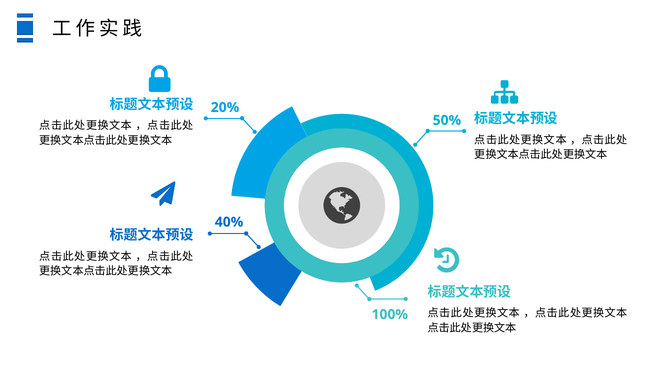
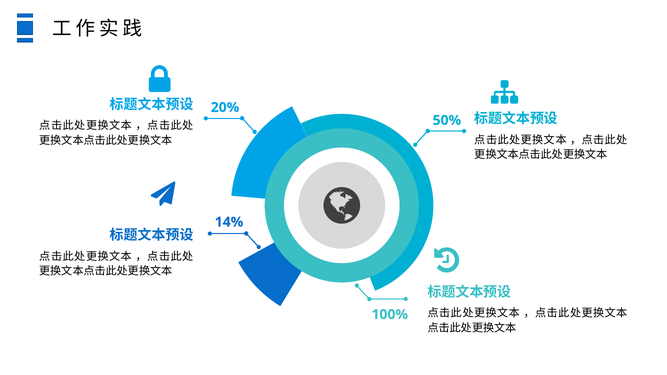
40%: 40% -> 14% (229, 222)
